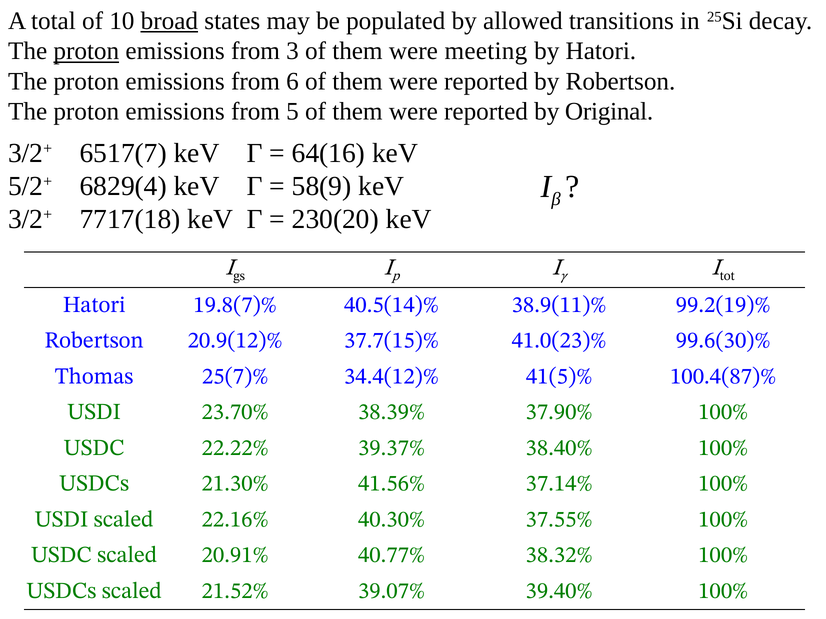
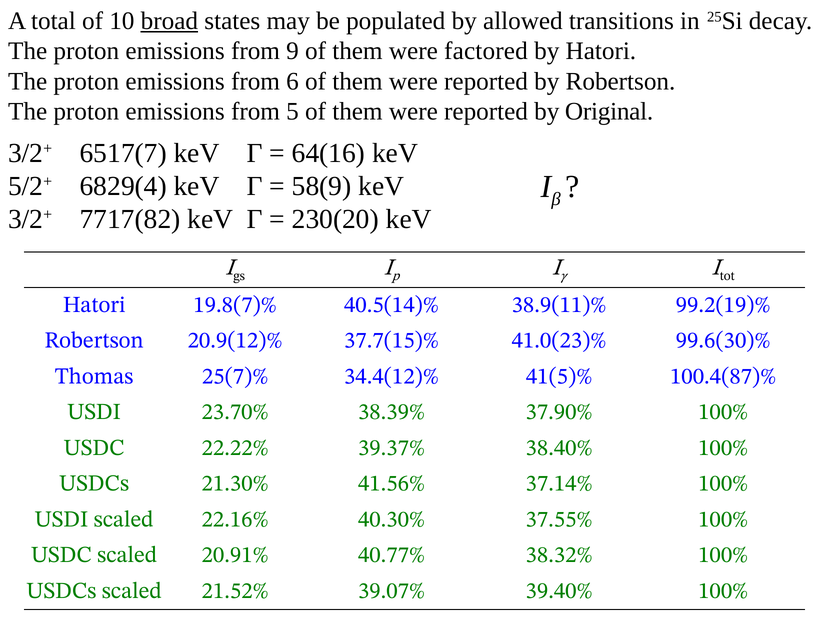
proton underline: present -> none (86, 51)
3: 3 -> 9 (292, 51)
meeting: meeting -> factored (486, 51)
7717(18: 7717(18 -> 7717(82 (130, 219)
